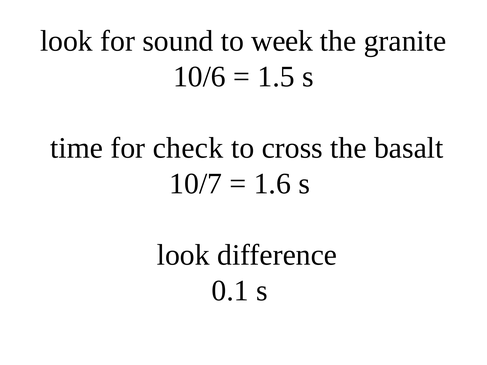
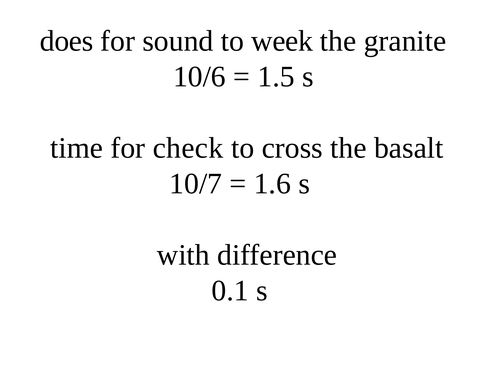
look: look -> does (67, 41)
look: look -> with (183, 255)
